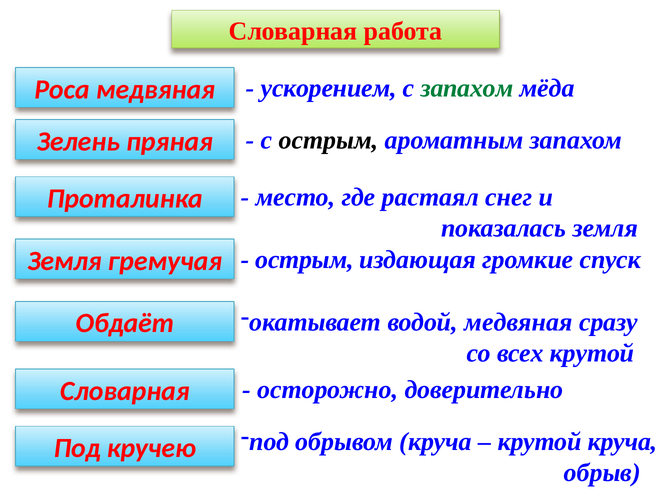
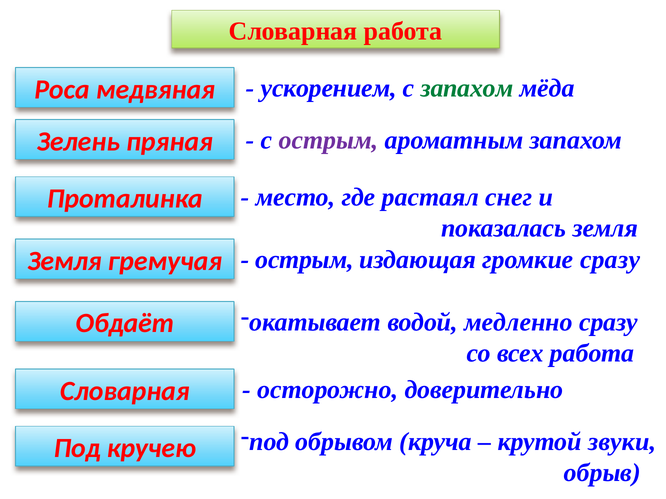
острым colour: black -> purple (329, 140)
громкие спуск: спуск -> сразу (610, 260)
водой медвяная: медвяная -> медленно (518, 322)
всех крутой: крутой -> работа (592, 353)
крутой круча: круча -> звуки (622, 442)
